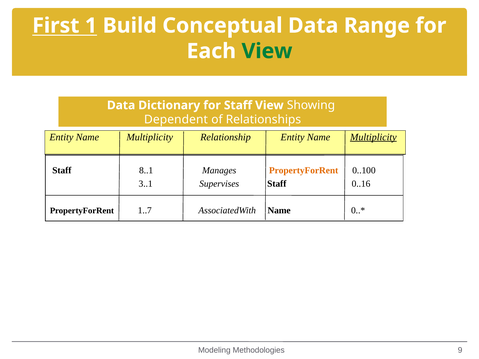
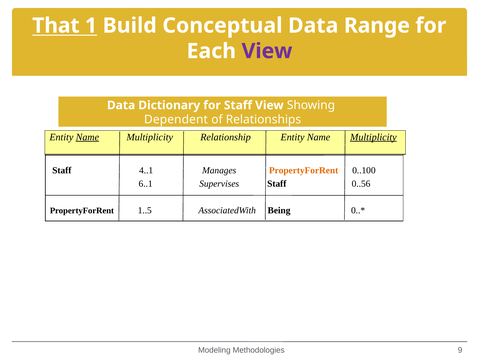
First: First -> That (56, 26)
View colour: green -> purple (267, 51)
Name underline: none -> present (87, 137)
8..1: 8..1 -> 4..1 (146, 170)
3..1: 3..1 -> 6..1 (146, 184)
0..16: 0..16 -> 0..56 (361, 184)
1..7: 1..7 -> 1..5 (145, 211)
AssociatedWith Name: Name -> Being (279, 211)
